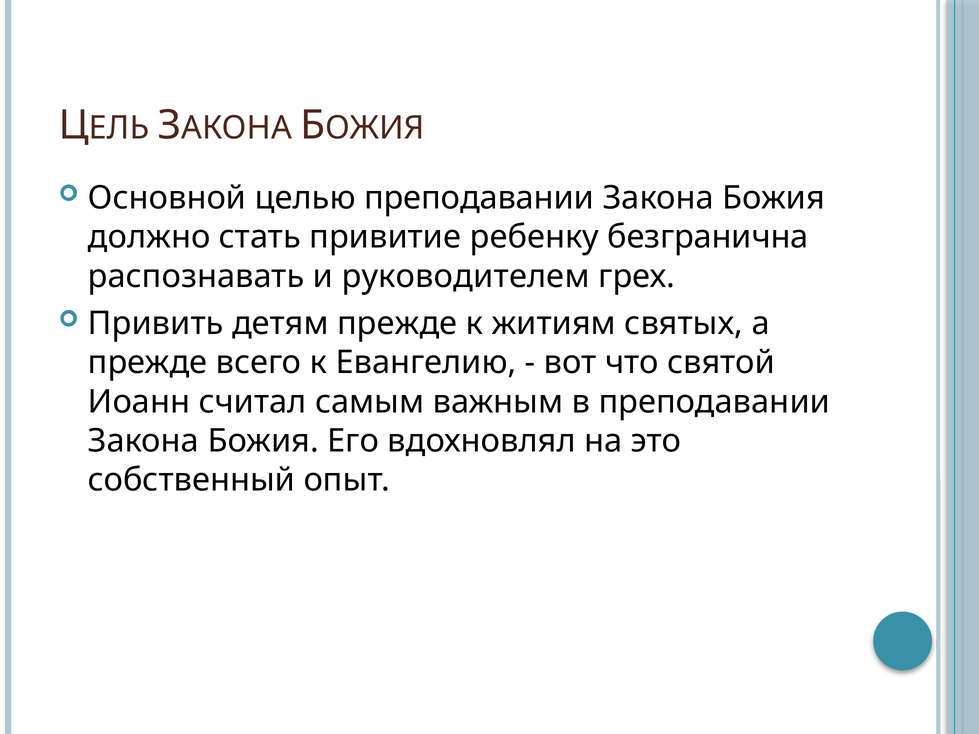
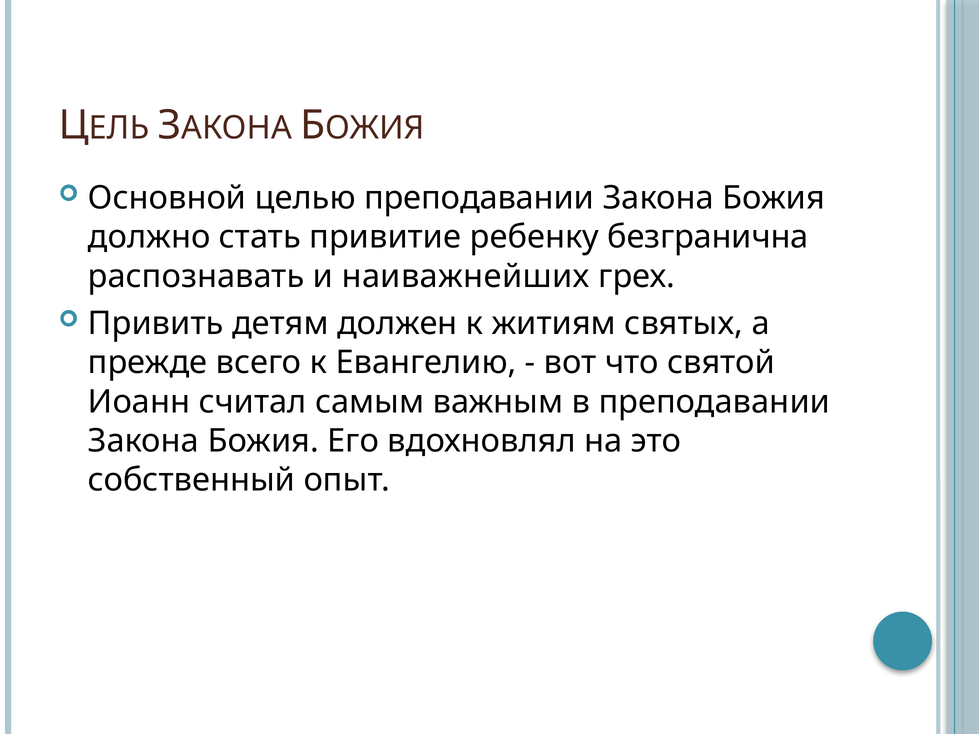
руководителем: руководителем -> наиважнейших (466, 276)
детям прежде: прежде -> должен (397, 324)
